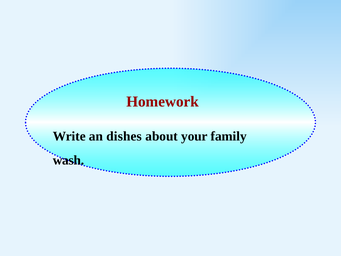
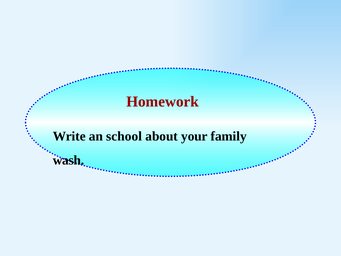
dishes: dishes -> school (124, 136)
